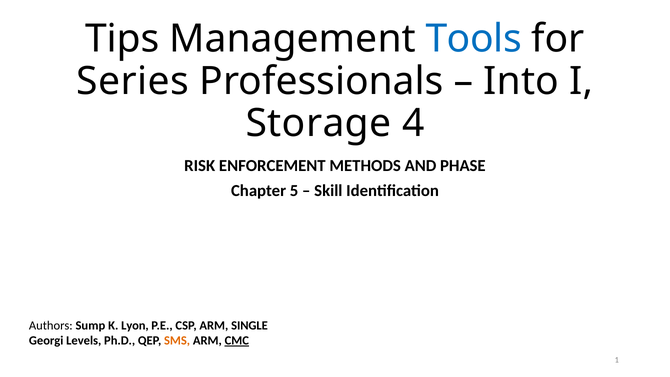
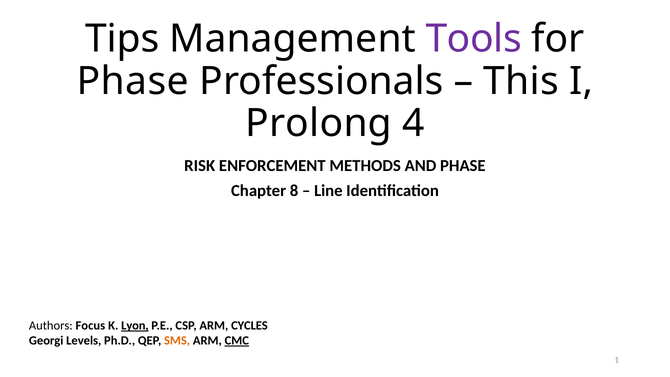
Tools colour: blue -> purple (474, 39)
Series: Series -> Phase (133, 81)
Into: Into -> This (521, 81)
Storage: Storage -> Prolong (319, 123)
5: 5 -> 8 (294, 191)
Skill: Skill -> Line (328, 191)
Sump: Sump -> Focus (90, 325)
Lyon underline: none -> present (135, 325)
SINGLE: SINGLE -> CYCLES (249, 325)
